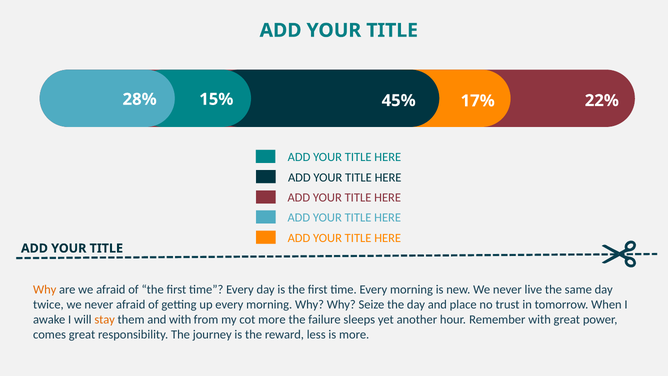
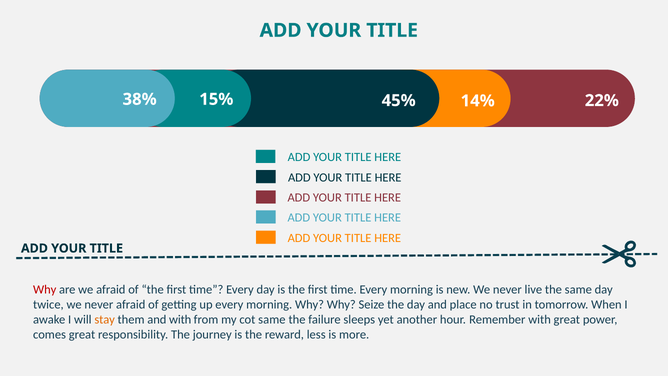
28%: 28% -> 38% (140, 99)
17%: 17% -> 14% (478, 101)
Why colour: orange -> red (45, 289)
cot more: more -> same (272, 319)
